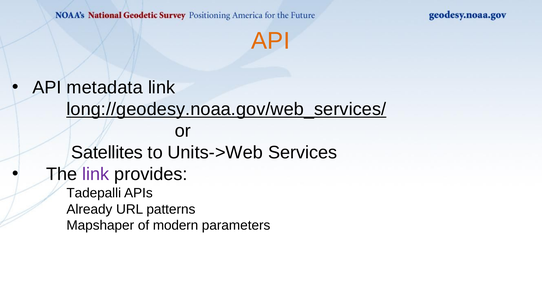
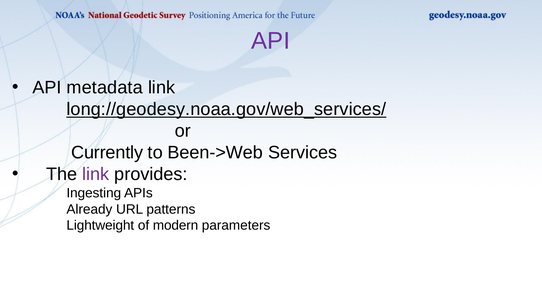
API colour: orange -> purple (271, 41)
Satellites: Satellites -> Currently (107, 153)
Units->Web: Units->Web -> Been->Web (215, 153)
Tadepalli: Tadepalli -> Ingesting (94, 193)
Mapshaper: Mapshaper -> Lightweight (100, 225)
